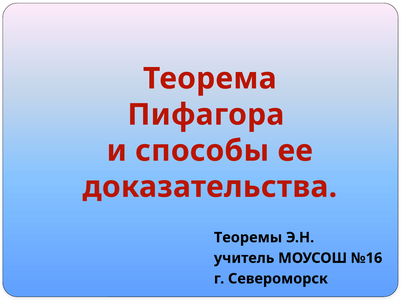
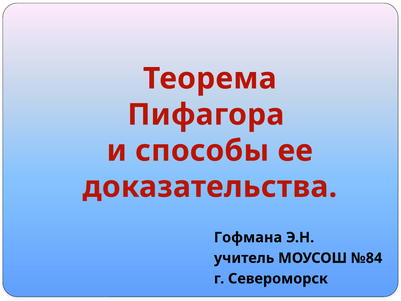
Теоремы: Теоремы -> Гофмана (248, 237)
№16: №16 -> №84 (367, 258)
